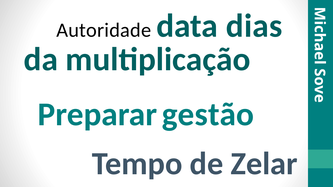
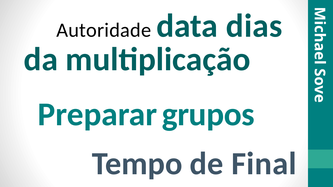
gestão: gestão -> grupos (208, 115)
Zelar: Zelar -> Final (264, 164)
